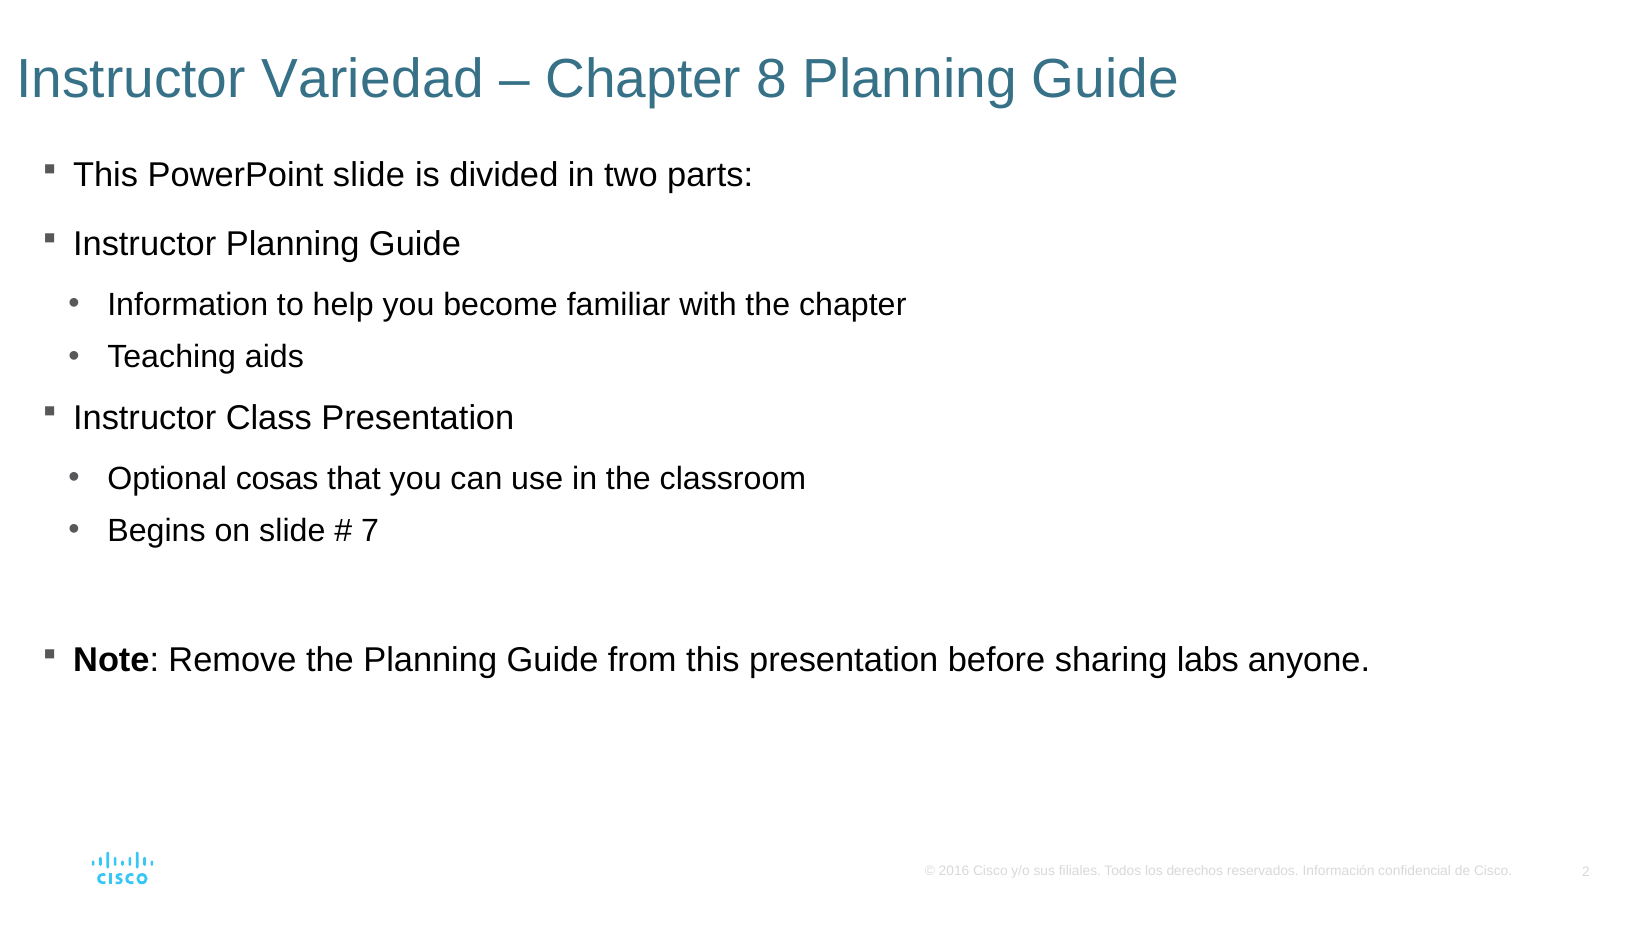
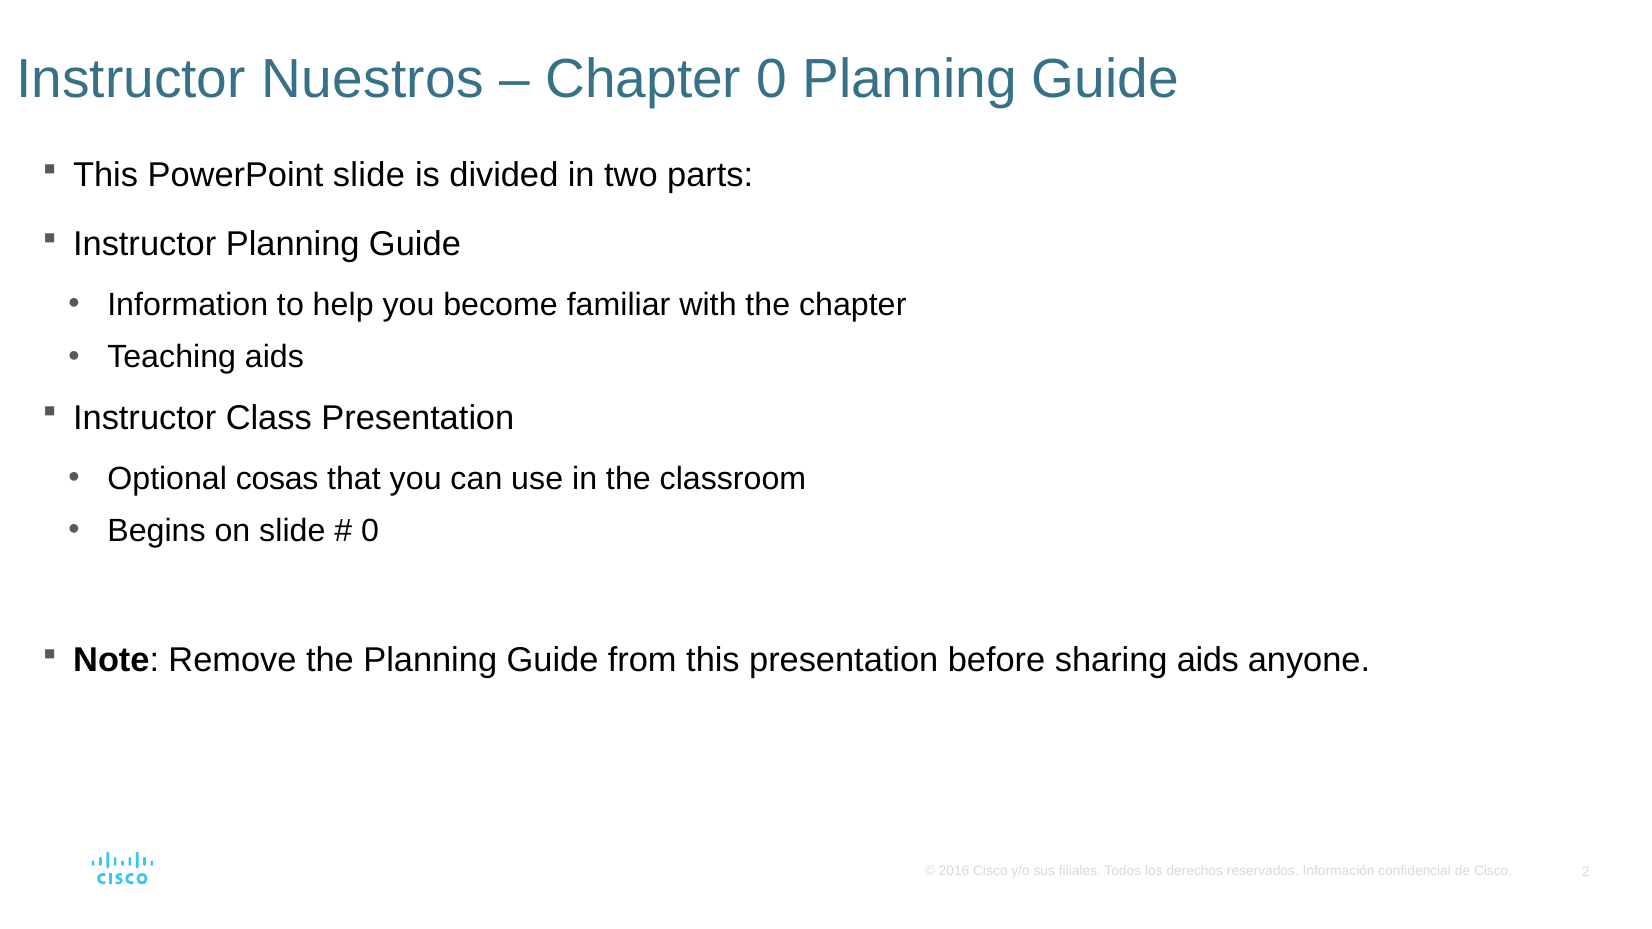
Variedad: Variedad -> Nuestros (373, 80)
Chapter 8: 8 -> 0 (772, 80)
7: 7 -> 0 (370, 531)
sharing labs: labs -> aids (1208, 661)
